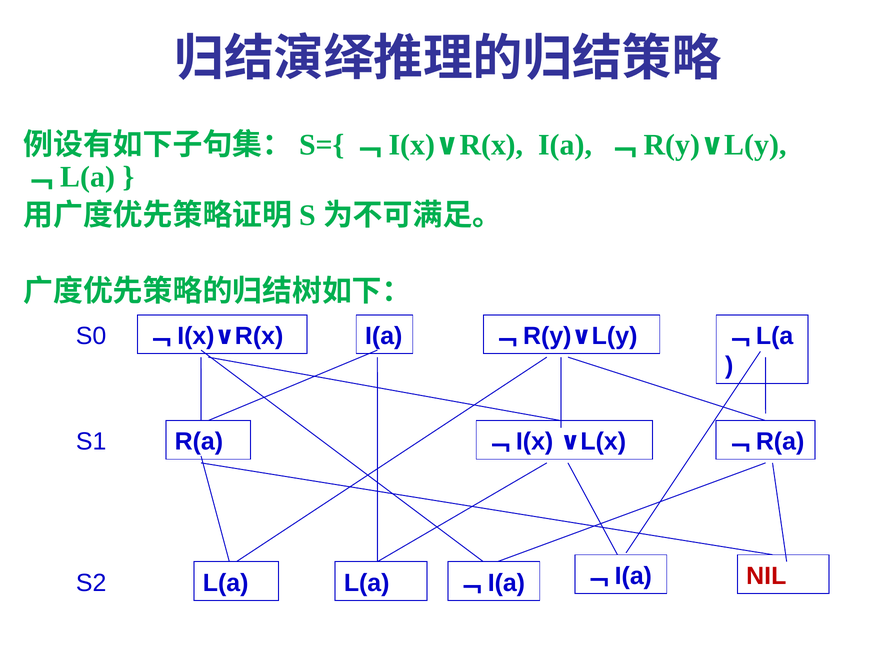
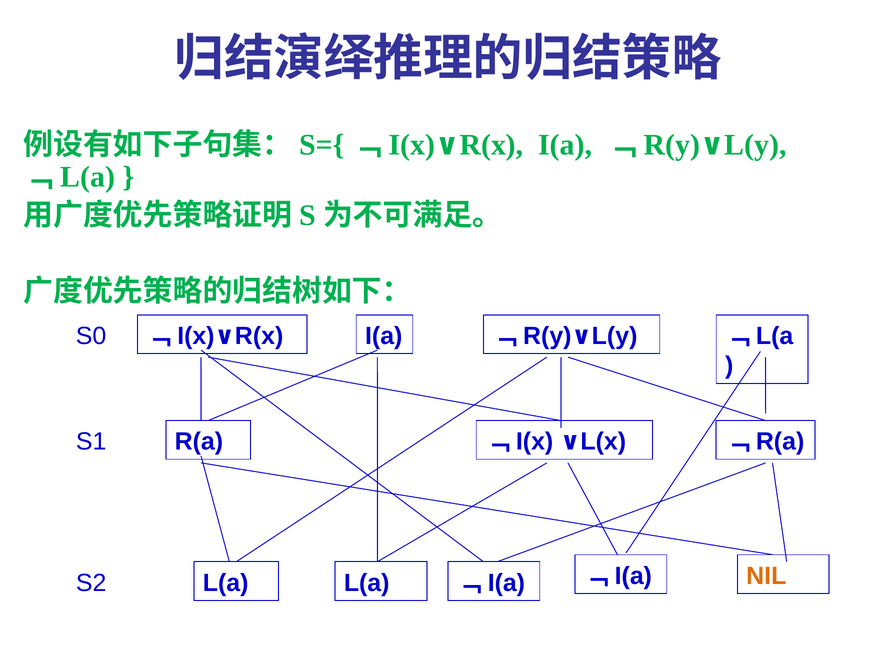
NIL colour: red -> orange (766, 576)
